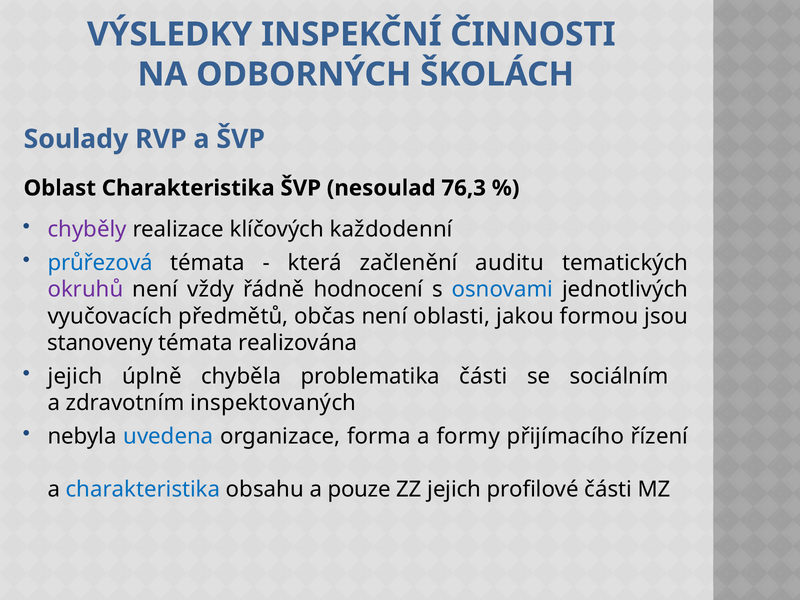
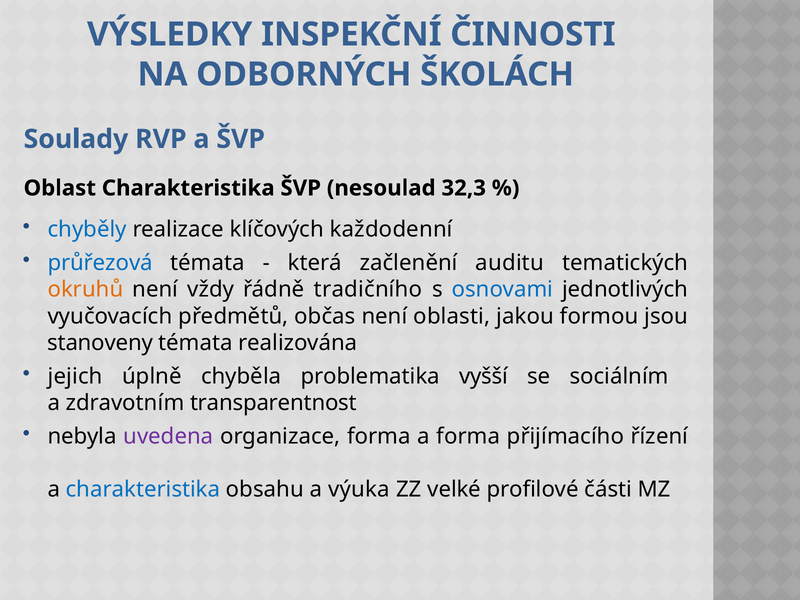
76,3: 76,3 -> 32,3 (464, 188)
chyběly colour: purple -> blue (87, 229)
okruhů colour: purple -> orange (85, 290)
hodnocení: hodnocení -> tradičního (368, 290)
problematika části: části -> vyšší (484, 376)
inspektovaných: inspektovaných -> transparentnost (273, 403)
uvedena colour: blue -> purple (168, 436)
a formy: formy -> forma (468, 436)
pouze: pouze -> výuka (359, 490)
ZZ jejich: jejich -> velké (454, 490)
